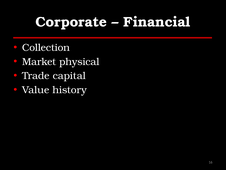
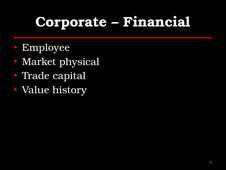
Collection: Collection -> Employee (46, 47)
